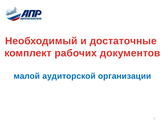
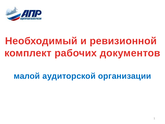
достаточные: достаточные -> ревизионной (123, 41)
